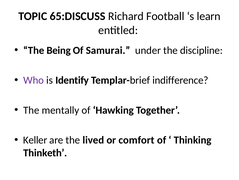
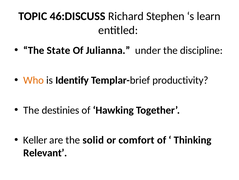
65:DISCUSS: 65:DISCUSS -> 46:DISCUSS (78, 16)
Football: Football -> Stephen (165, 16)
Being: Being -> State (59, 50)
Samurai: Samurai -> Julianna (108, 50)
Who colour: purple -> orange (34, 80)
indifference: indifference -> productivity (180, 80)
mentally: mentally -> destinies (61, 110)
lived: lived -> solid (93, 139)
Thinketh: Thinketh -> Relevant (45, 152)
